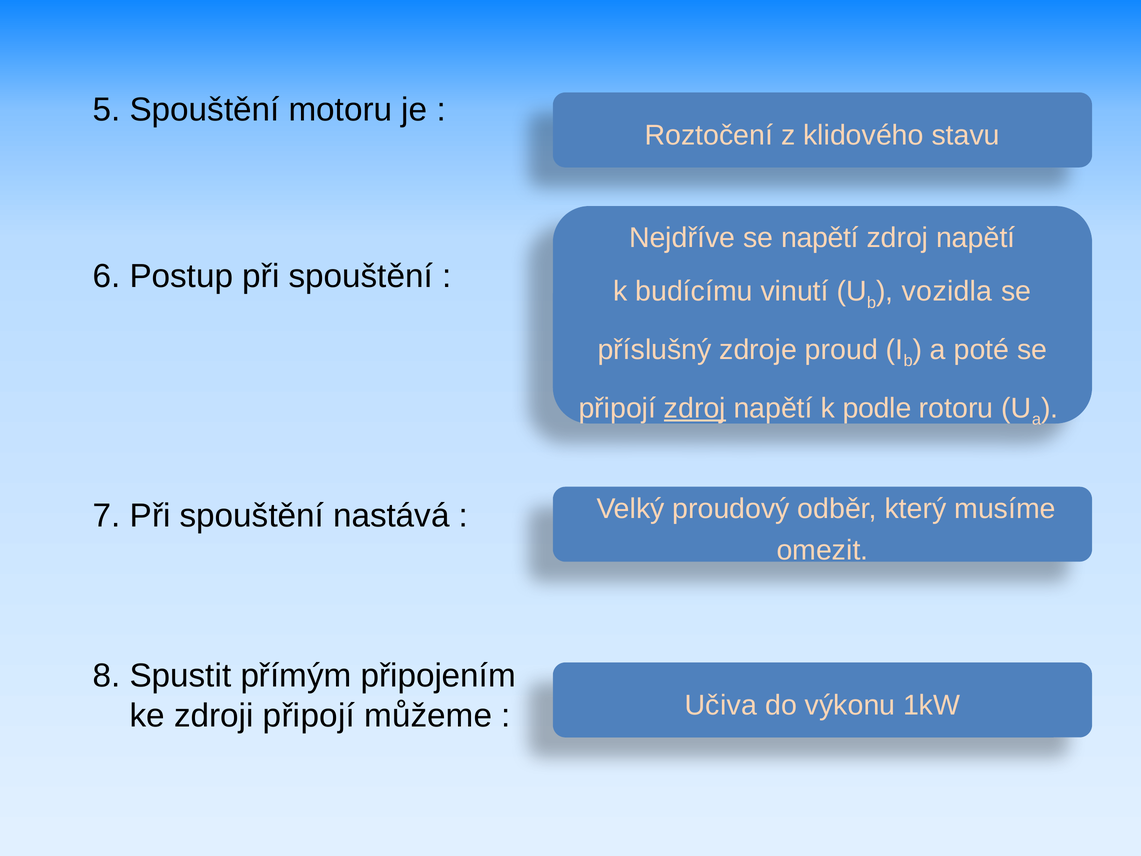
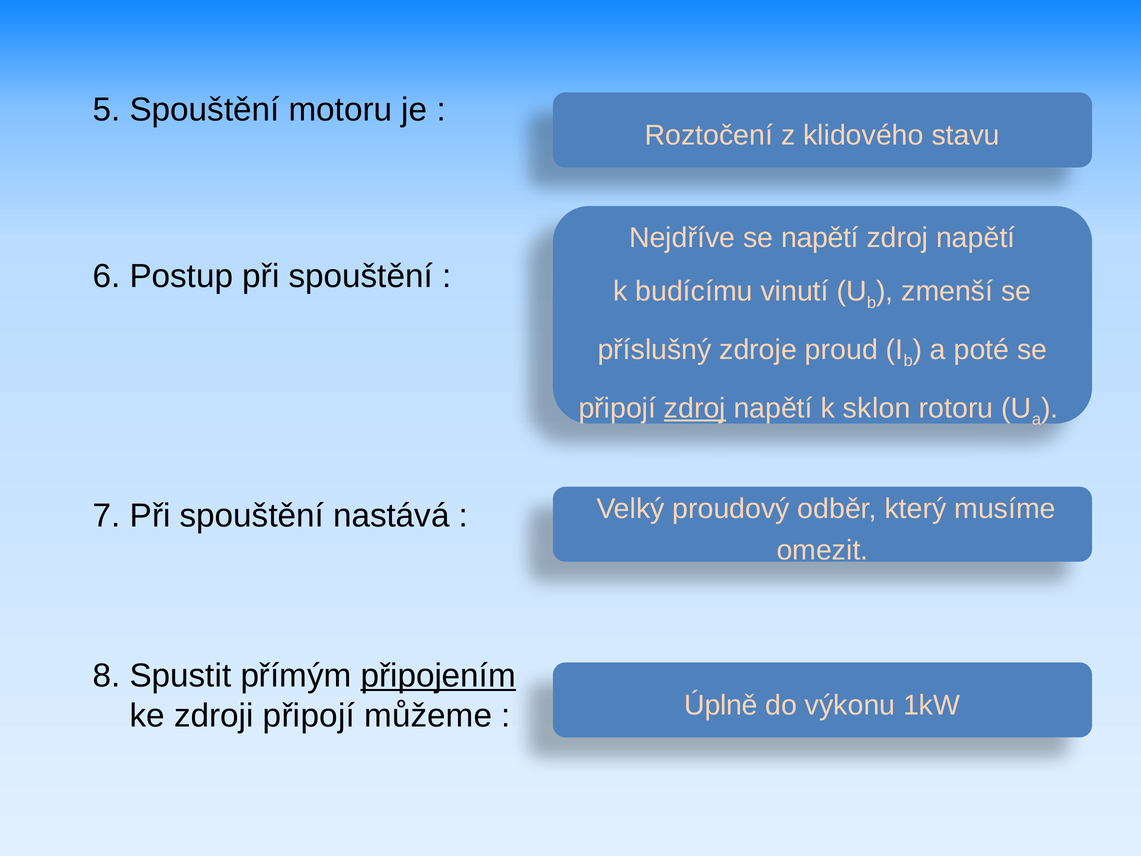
vozidla: vozidla -> zmenší (947, 291)
podle: podle -> sklon (877, 408)
připojením underline: none -> present (438, 676)
Učiva: Učiva -> Úplně (721, 705)
